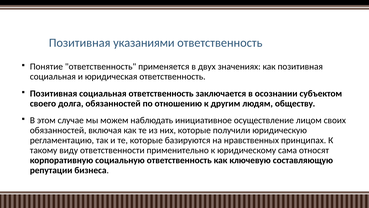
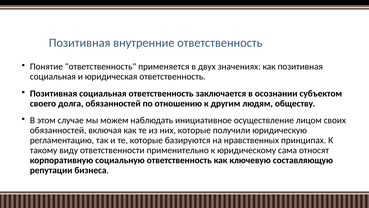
указаниями: указаниями -> внутренние (144, 43)
